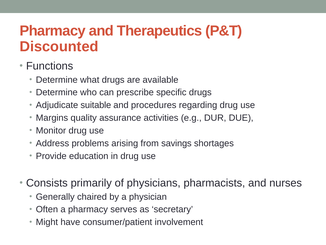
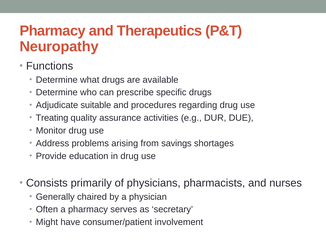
Discounted: Discounted -> Neuropathy (59, 46)
Margins: Margins -> Treating (52, 118)
